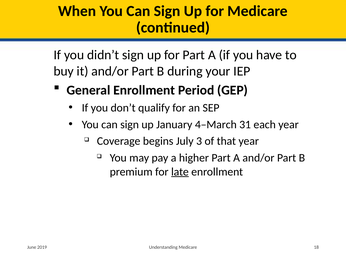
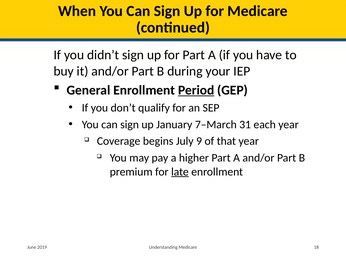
Period underline: none -> present (196, 90)
4–March: 4–March -> 7–March (216, 125)
3: 3 -> 9 (199, 141)
